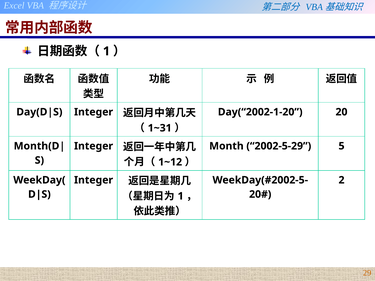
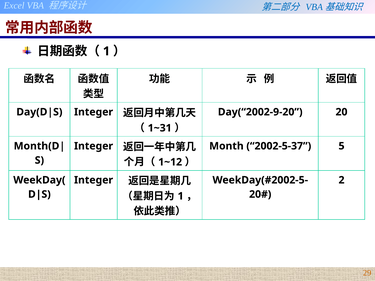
Day(“2002-1-20: Day(“2002-1-20 -> Day(“2002-9-20 (260, 112)
2002-5-29: 2002-5-29 -> 2002-5-37 (279, 146)
